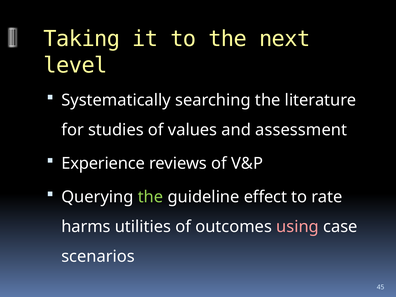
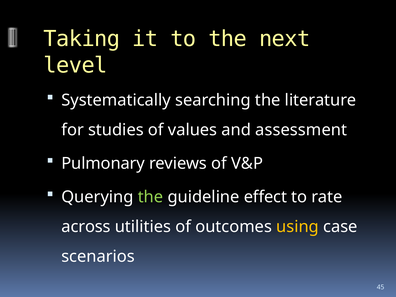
Experience: Experience -> Pulmonary (103, 163)
harms: harms -> across (86, 227)
using colour: pink -> yellow (298, 227)
